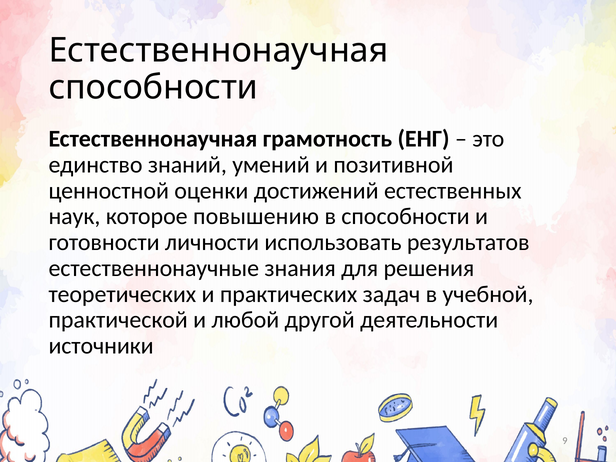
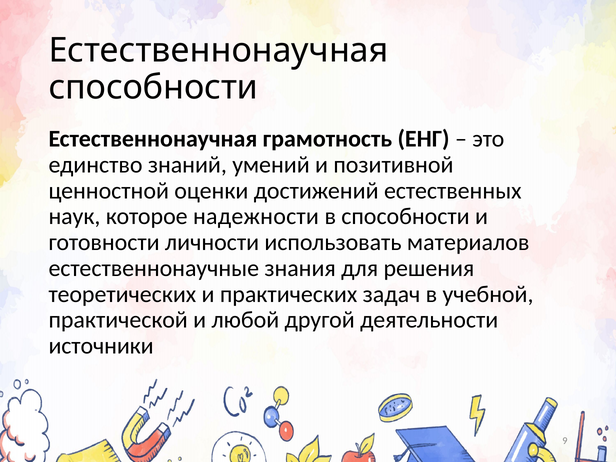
повышению: повышению -> надежности (256, 216)
результатов: результатов -> материалов (468, 242)
